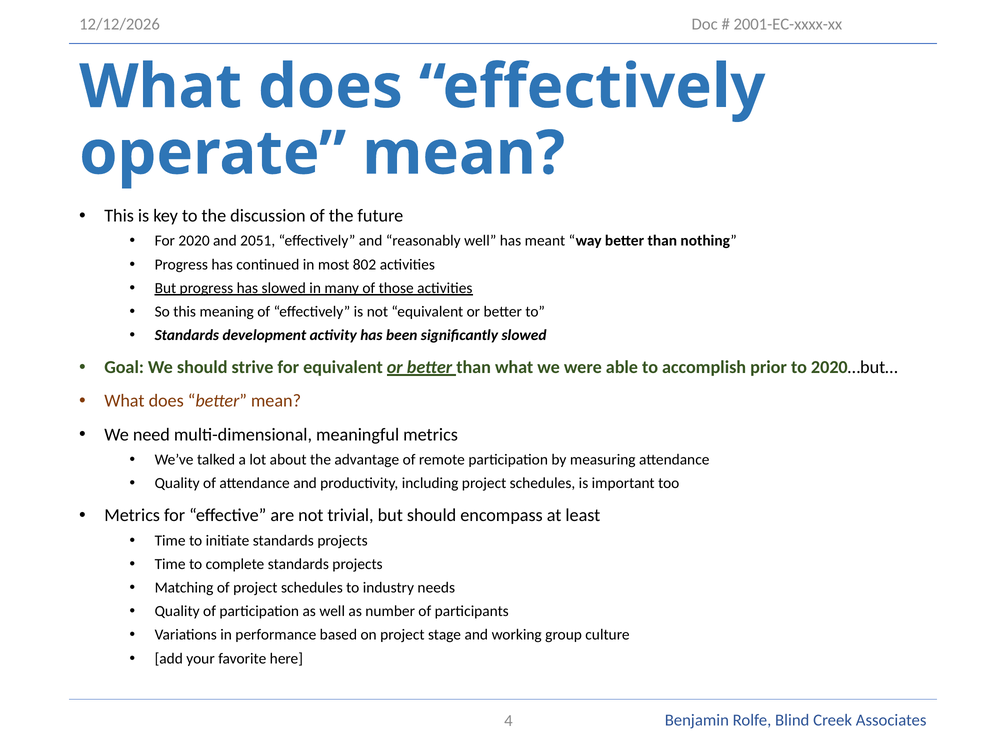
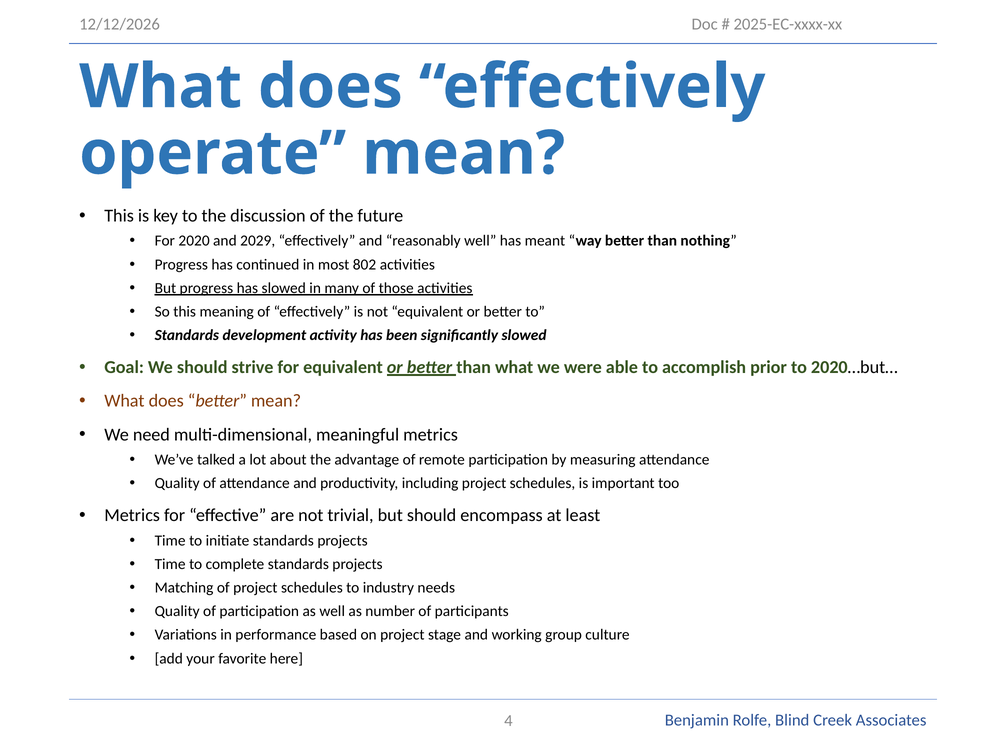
2001-EC-xxxx-xx: 2001-EC-xxxx-xx -> 2025-EC-xxxx-xx (788, 24)
2051: 2051 -> 2029 (258, 241)
